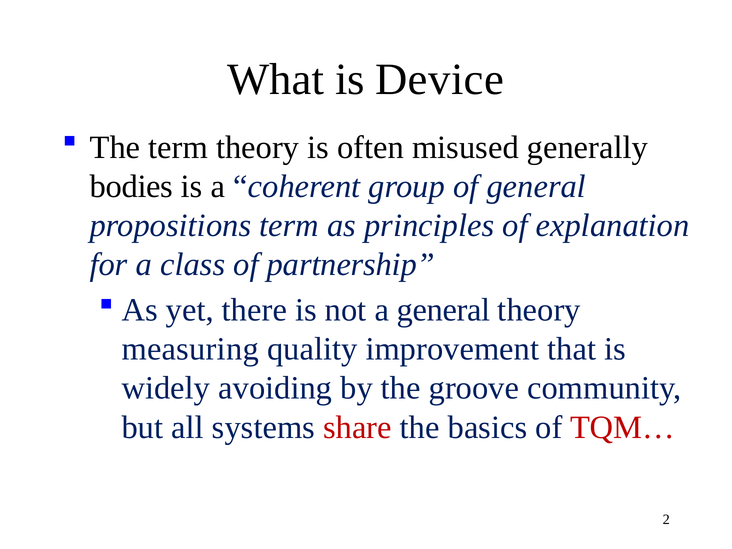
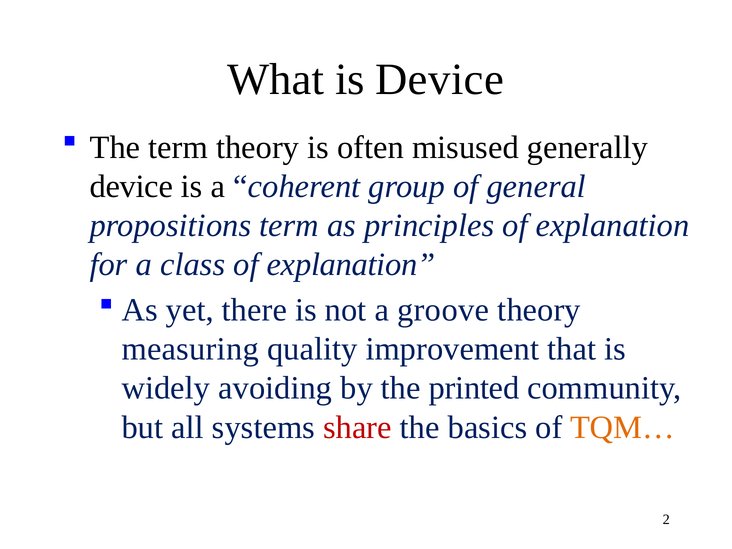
bodies: bodies -> device (131, 186)
class of partnership: partnership -> explanation (351, 265)
a general: general -> groove (443, 310)
groove: groove -> printed (474, 388)
TQM… colour: red -> orange (623, 427)
